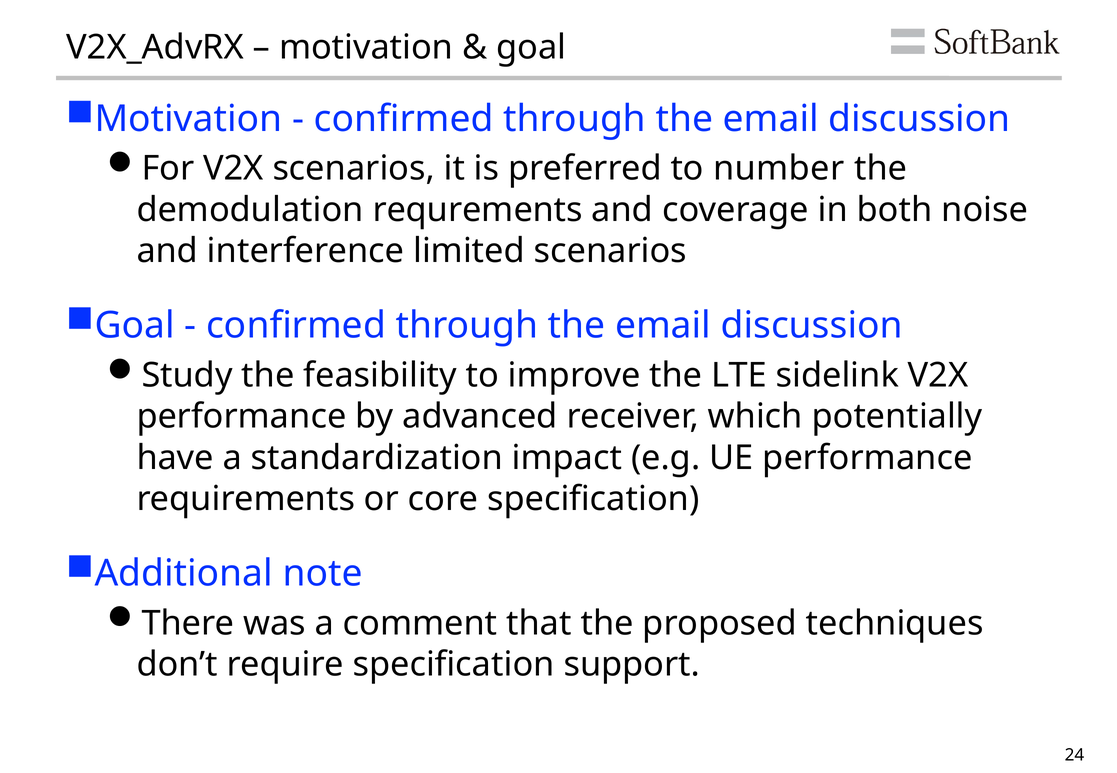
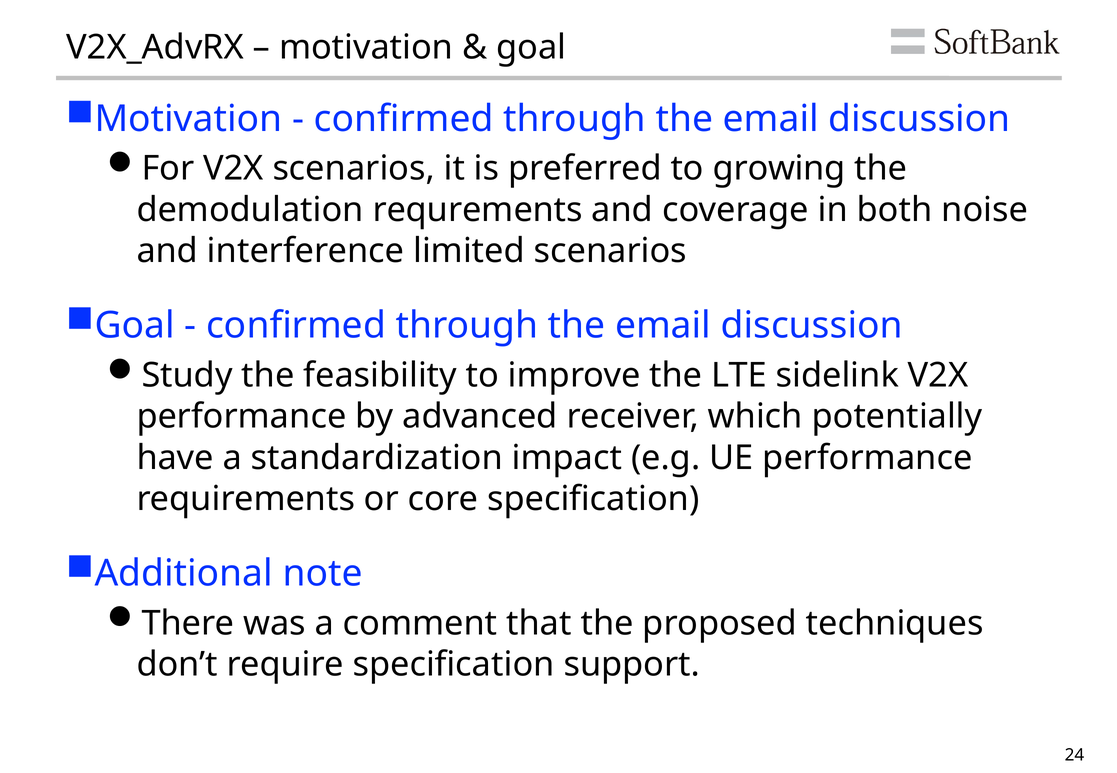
number: number -> growing (779, 169)
